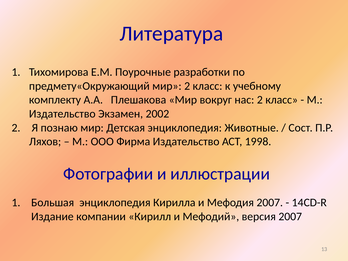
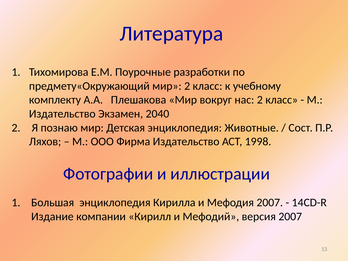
2002: 2002 -> 2040 (157, 114)
